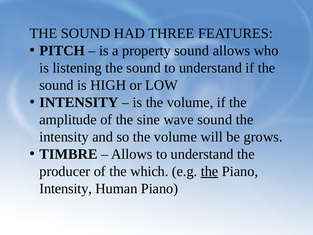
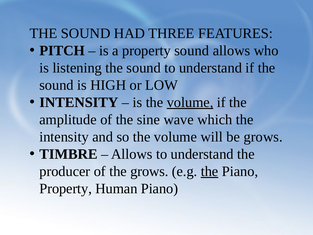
volume underline: none -> present (190, 102)
wave sound: sound -> which (215, 119)
the which: which -> grows (149, 171)
Intensity: Intensity -> Property (66, 188)
